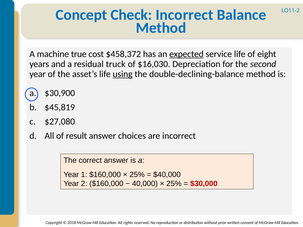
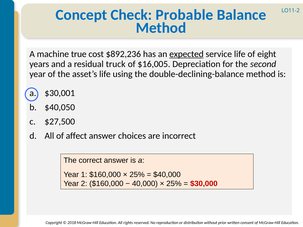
Check Incorrect: Incorrect -> Probable (184, 15)
$458,372: $458,372 -> $892,236 (123, 54)
$16,030: $16,030 -> $16,005 (154, 64)
using underline: present -> none (123, 74)
$30,900: $30,900 -> $30,001 (60, 93)
$45,819: $45,819 -> $40,050 (60, 107)
$27,080: $27,080 -> $27,500 (60, 122)
result: result -> affect (76, 136)
